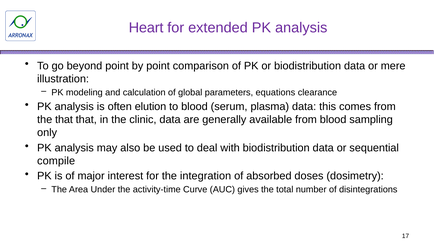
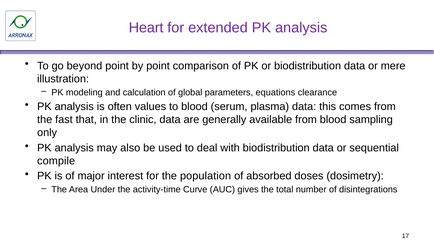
elution: elution -> values (150, 107)
the that: that -> fast (64, 120)
integration: integration -> population (206, 176)
